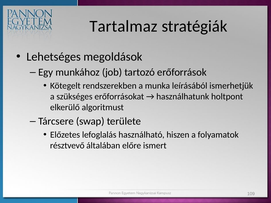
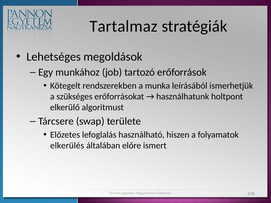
résztvevő: résztvevő -> elkerülés (67, 146)
